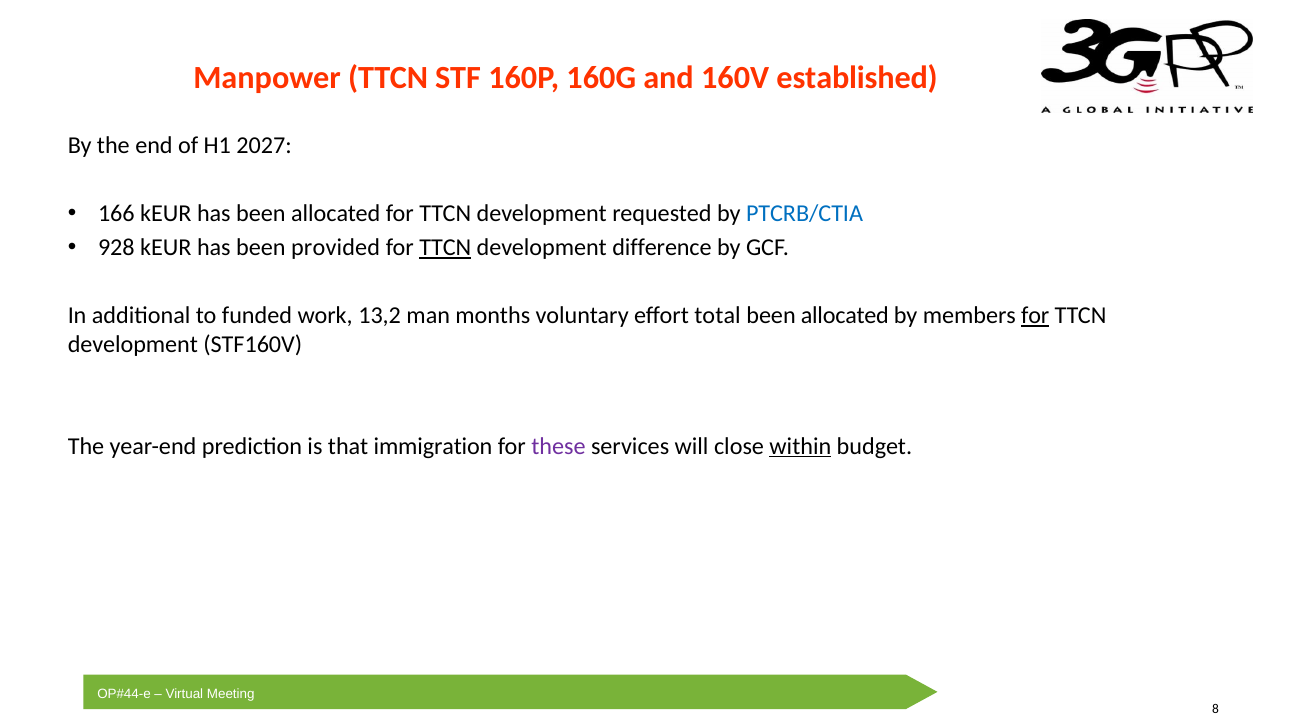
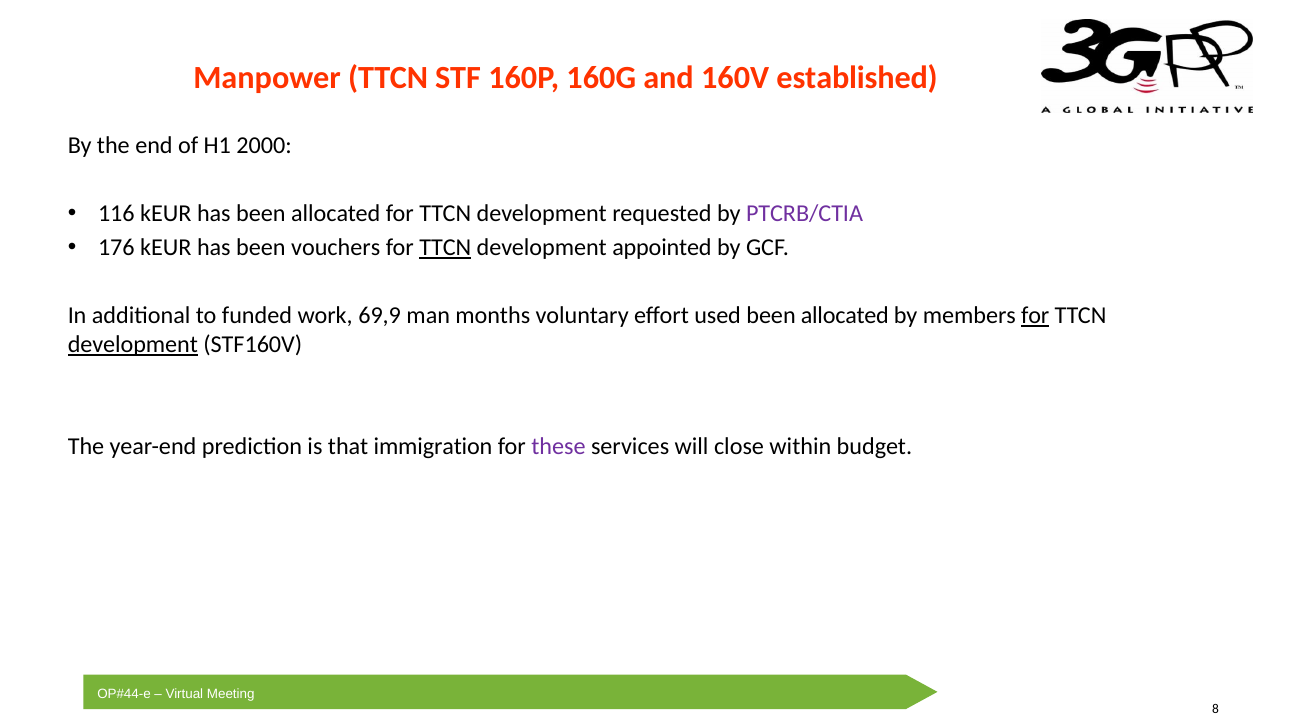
2027: 2027 -> 2000 (264, 146)
166: 166 -> 116 (116, 214)
PTCRB/CTIA colour: blue -> purple (804, 214)
928: 928 -> 176 (116, 247)
provided: provided -> vouchers (336, 247)
difference: difference -> appointed (662, 247)
13,2: 13,2 -> 69,9 (380, 315)
total: total -> used (718, 315)
development underline: none -> present (133, 344)
within underline: present -> none (800, 446)
